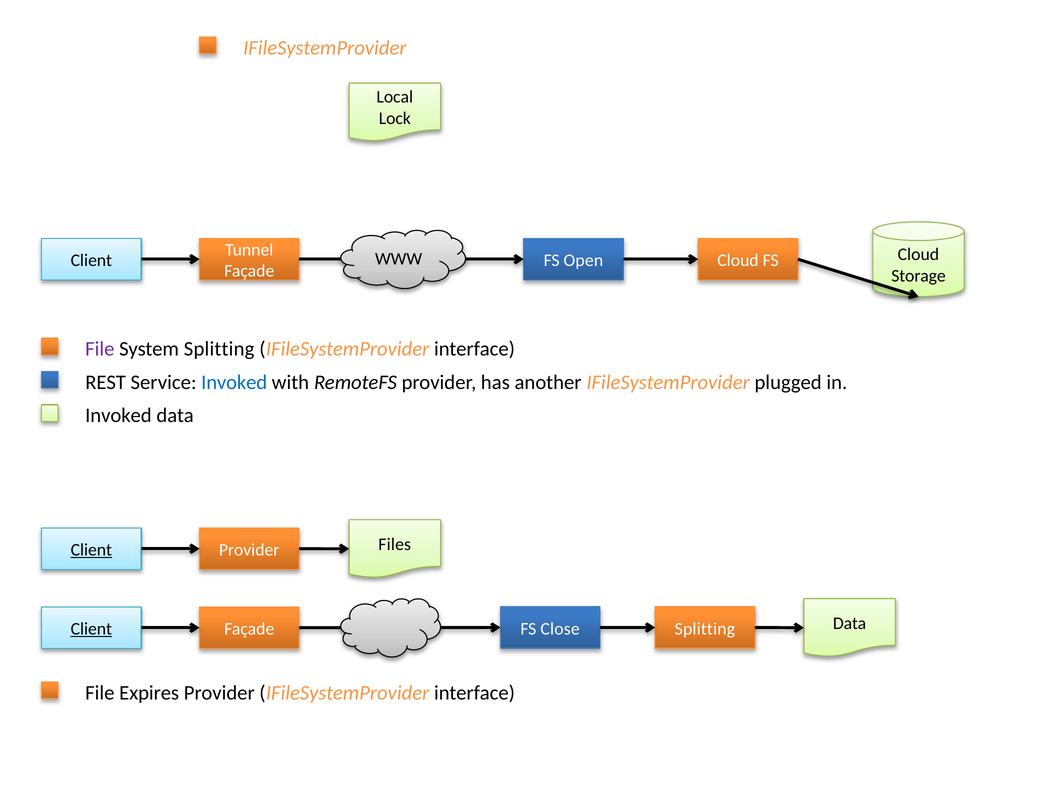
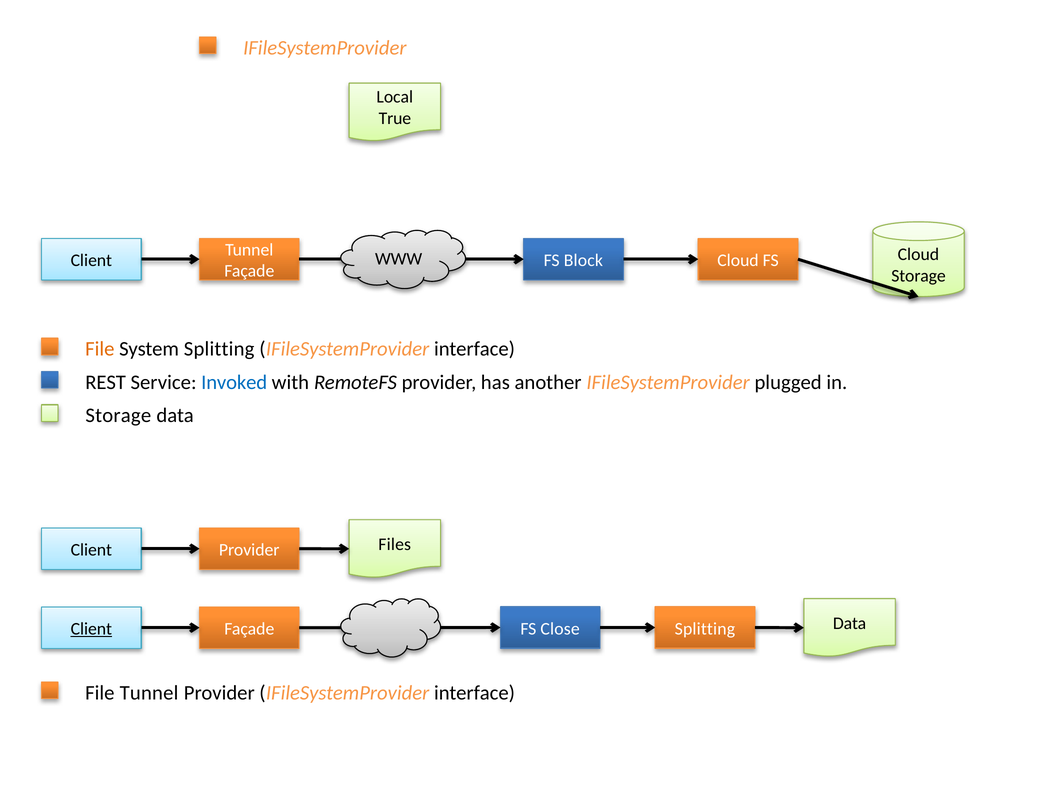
Lock: Lock -> True (395, 118)
Open: Open -> Block (583, 260)
File colour: purple -> orange (100, 349)
Invoked: Invoked -> Storage (118, 416)
Client underline: present -> none (91, 550)
File Expires: Expires -> Tunnel (149, 693)
